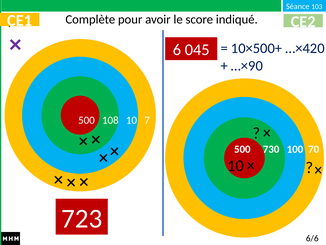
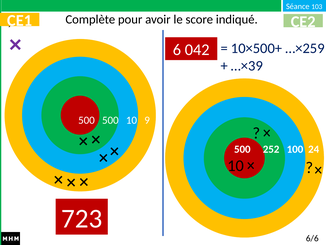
045: 045 -> 042 (197, 50)
…×420: …×420 -> …×259 (305, 48)
…×90: …×90 -> …×39 (247, 66)
500 108: 108 -> 500 (110, 120)
7: 7 -> 9 (147, 120)
730: 730 -> 252 (271, 149)
70: 70 -> 24 (314, 149)
